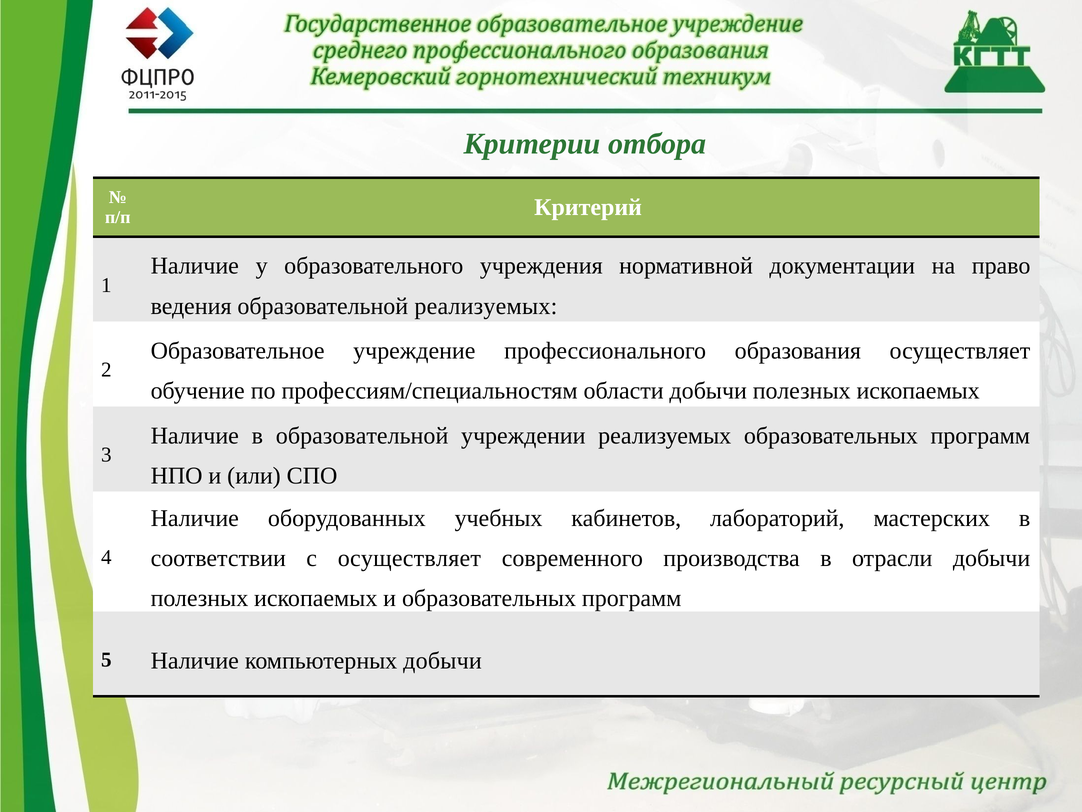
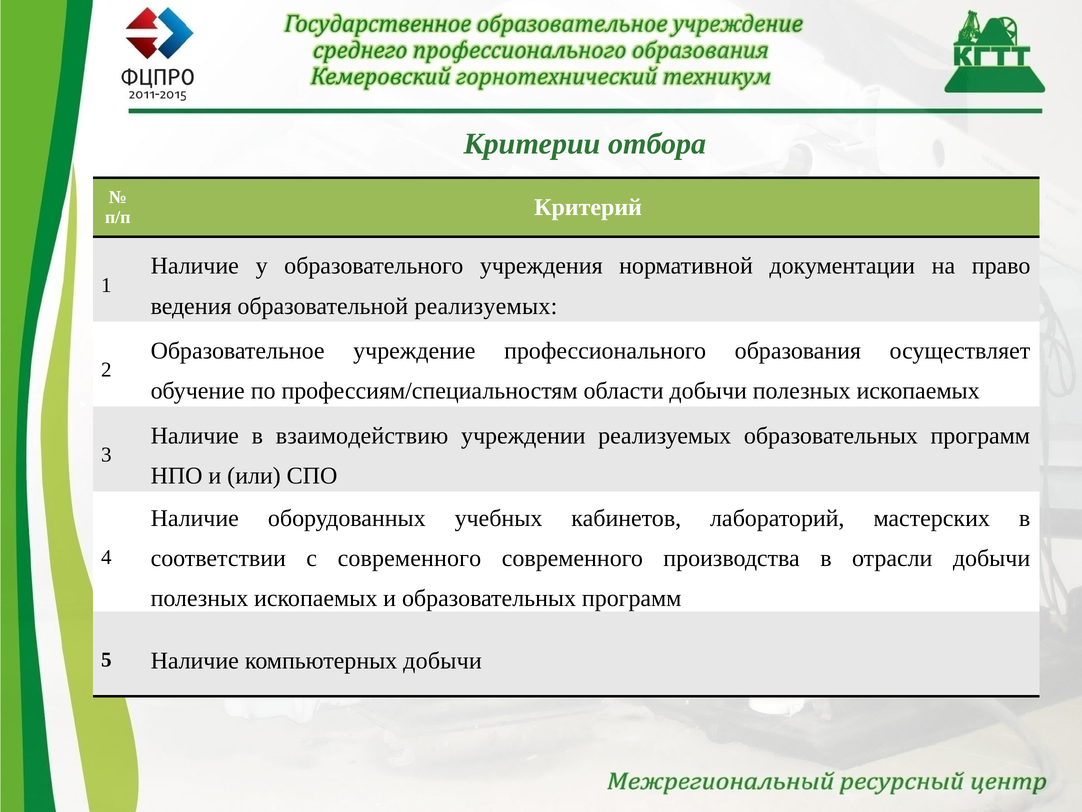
в образовательной: образовательной -> взаимодействию (362, 435)
с осуществляет: осуществляет -> современного (409, 558)
